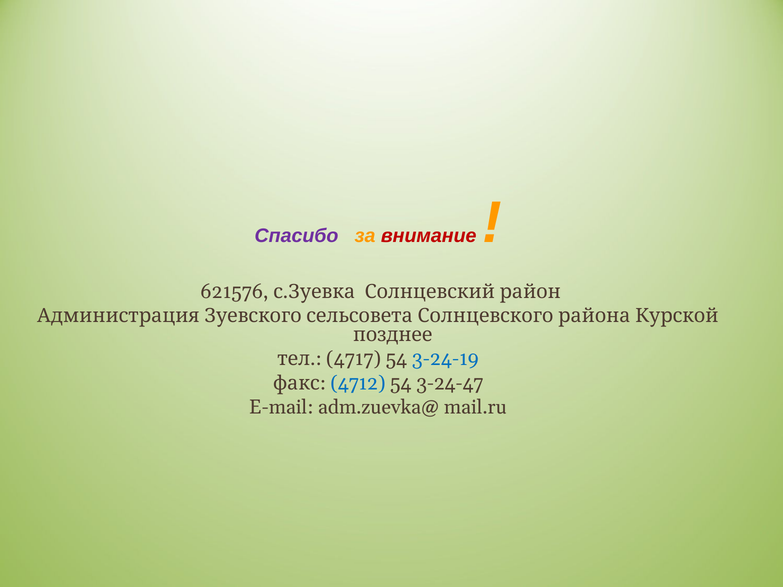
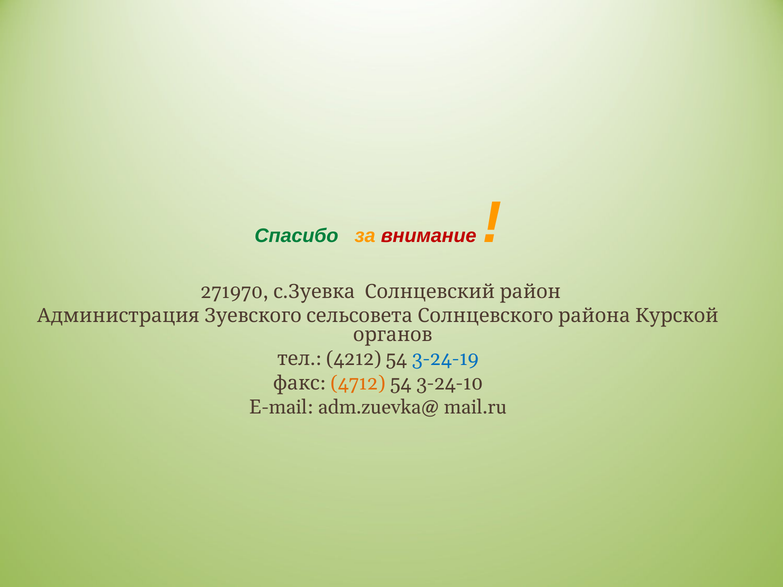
Спасибо colour: purple -> green (297, 236)
621576: 621576 -> 271970 (234, 292)
позднее: позднее -> органов (393, 335)
4717: 4717 -> 4212 (354, 359)
4712 colour: blue -> orange (358, 383)
3-24-47: 3-24-47 -> 3-24-10 (450, 383)
